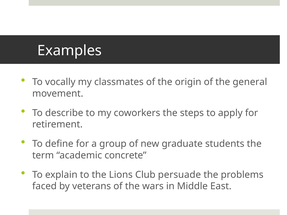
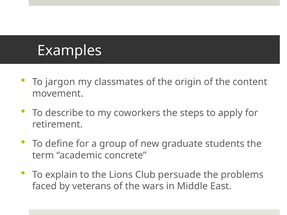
vocally: vocally -> jargon (60, 82)
general: general -> content (250, 82)
